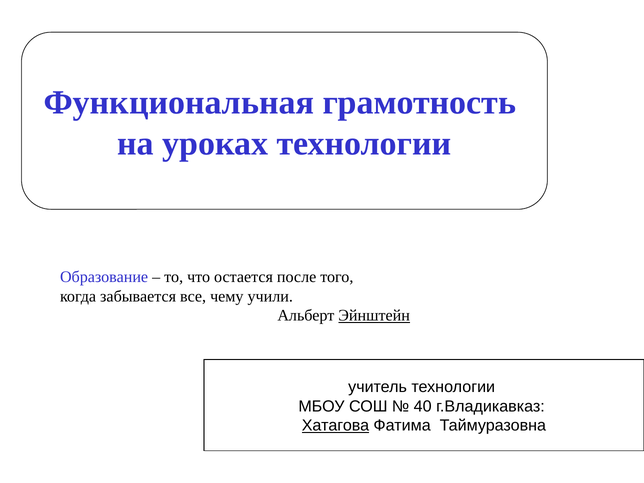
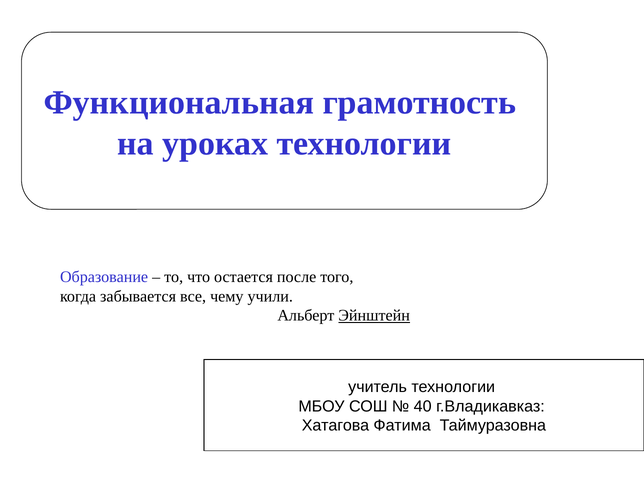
Хатагова underline: present -> none (335, 426)
